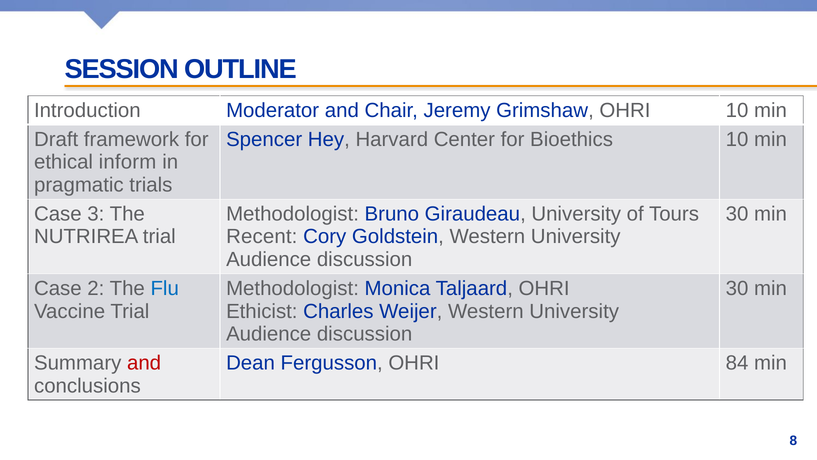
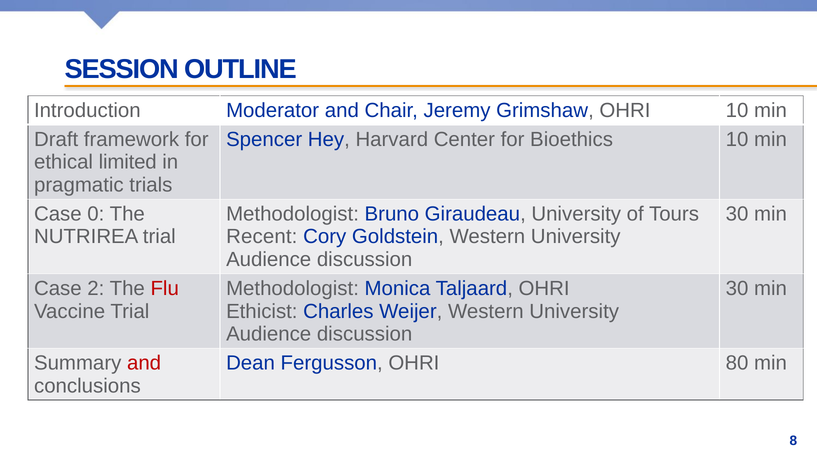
inform: inform -> limited (128, 162)
3: 3 -> 0 (96, 214)
Flu colour: blue -> red (165, 288)
84: 84 -> 80 (737, 363)
